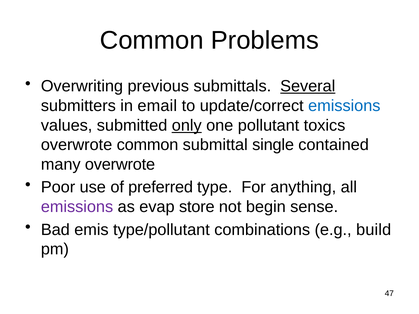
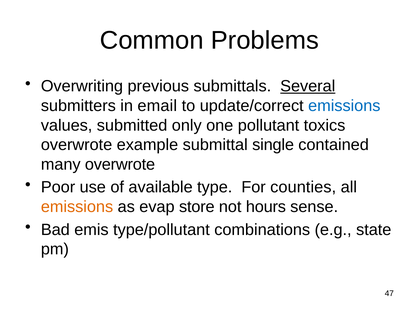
only underline: present -> none (187, 125)
overwrote common: common -> example (147, 145)
preferred: preferred -> available (161, 187)
anything: anything -> counties (303, 187)
emissions colour: purple -> orange (77, 207)
begin: begin -> hours (266, 207)
build: build -> state (374, 230)
